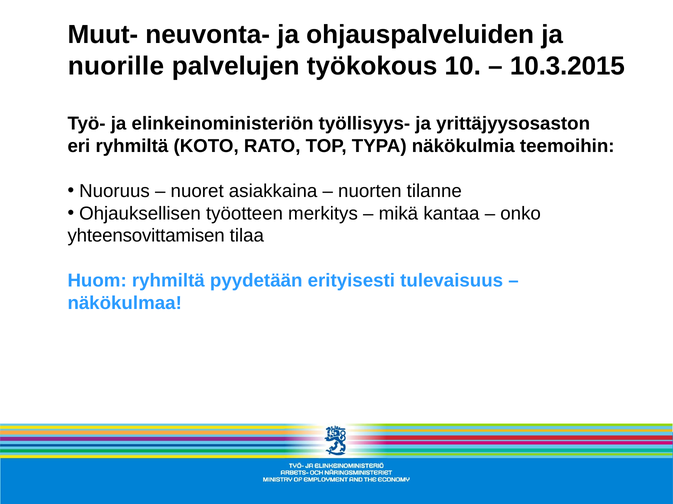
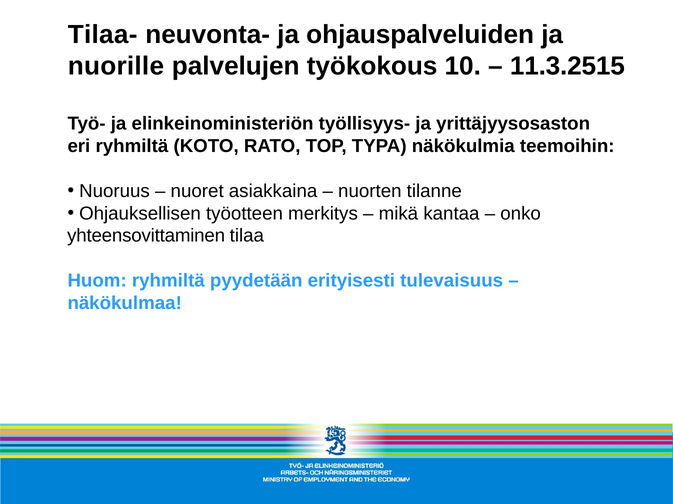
Muut-: Muut- -> Tilaa- (103, 35)
10.3.2015: 10.3.2015 -> 11.3.2515 (567, 66)
yhteensovittamisen: yhteensovittamisen -> yhteensovittaminen (146, 236)
